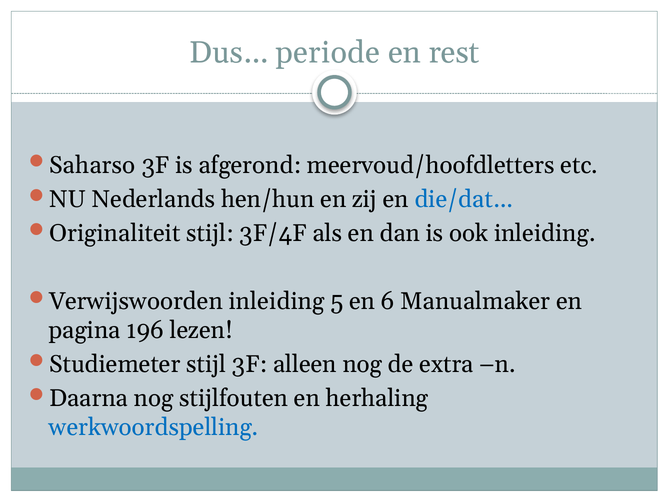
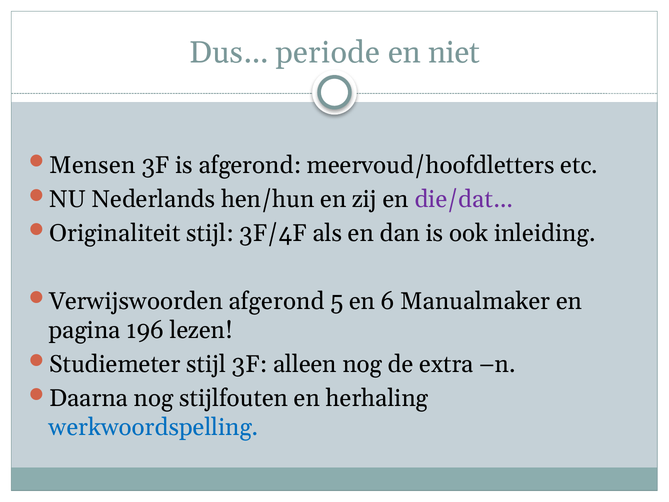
rest: rest -> niet (454, 53)
Saharso: Saharso -> Mensen (92, 165)
die/dat… colour: blue -> purple (463, 199)
Verwijswoorden inleiding: inleiding -> afgerond (277, 301)
